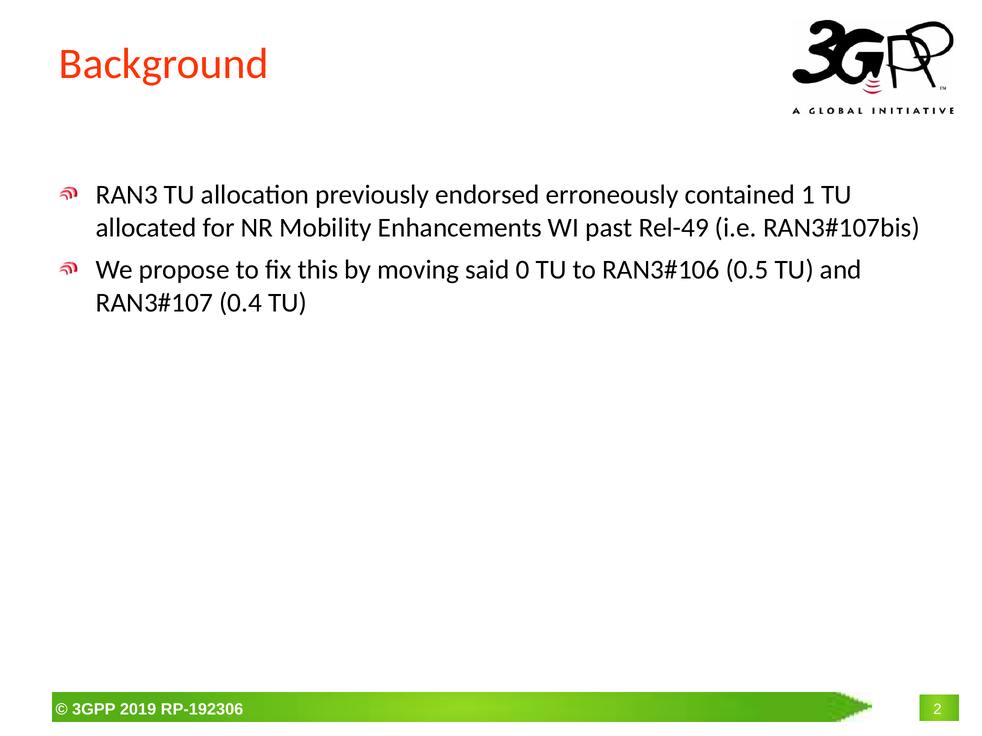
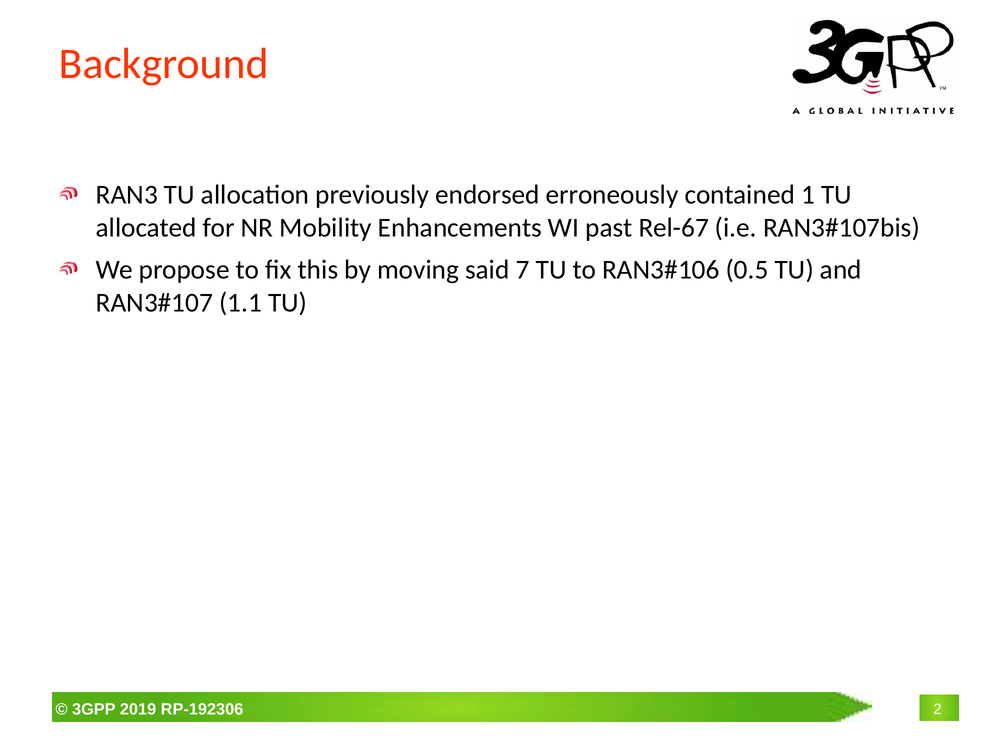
Rel-49: Rel-49 -> Rel-67 (674, 228)
0: 0 -> 7 (523, 270)
0.4: 0.4 -> 1.1 (241, 303)
